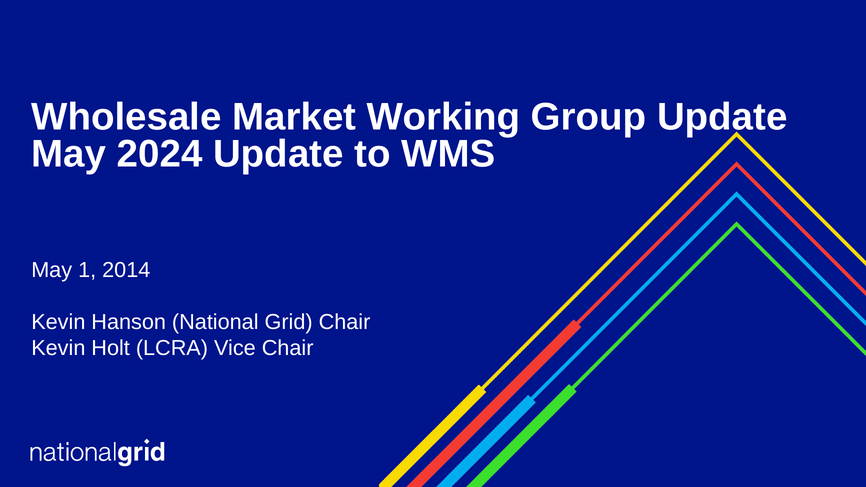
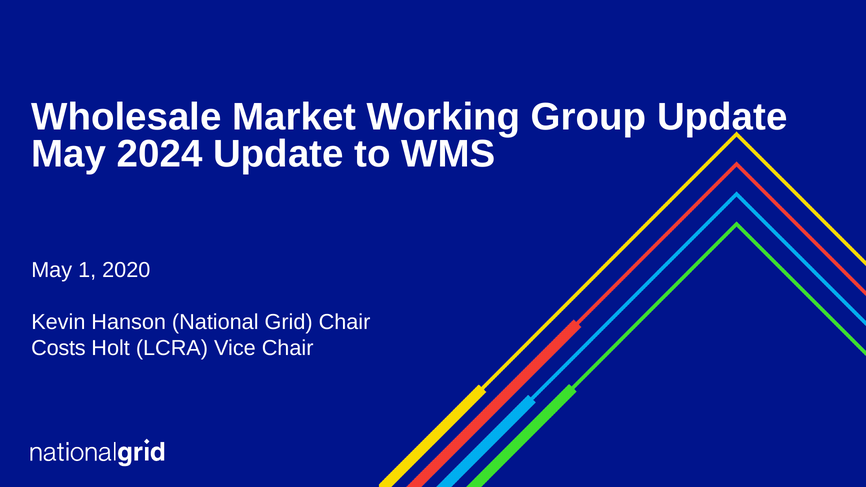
2014: 2014 -> 2020 (126, 270)
Kevin: Kevin -> Costs (58, 348)
